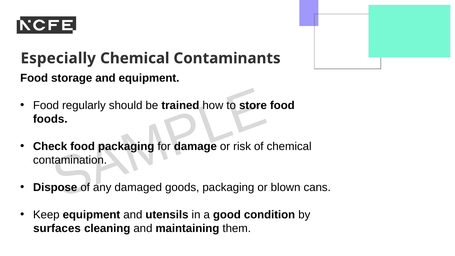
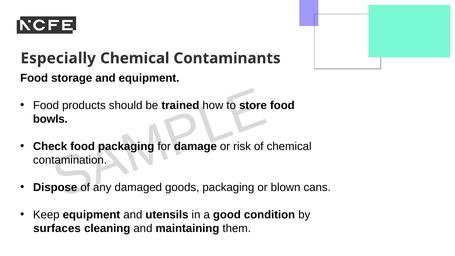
regularly: regularly -> products (84, 105)
foods: foods -> bowls (50, 119)
